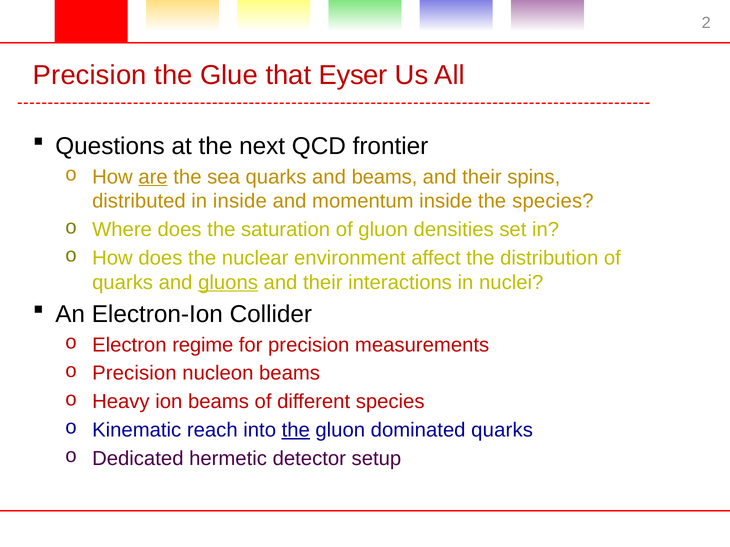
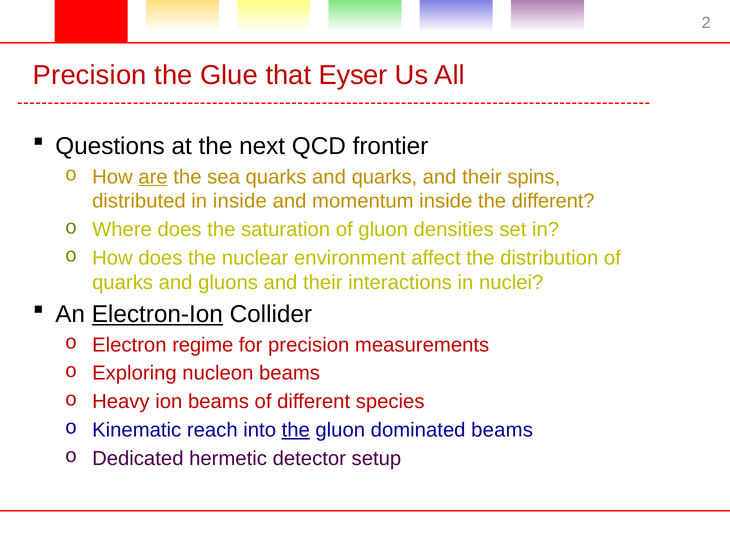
and beams: beams -> quarks (384, 177)
the species: species -> different (553, 201)
gluons underline: present -> none (228, 283)
Electron-Ion underline: none -> present (157, 315)
Precision: Precision -> Exploring (134, 374)
dominated quarks: quarks -> beams (502, 430)
